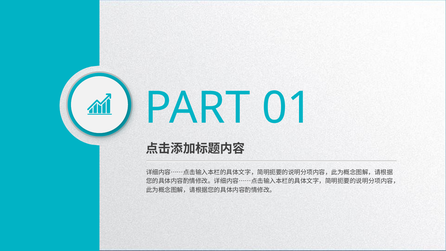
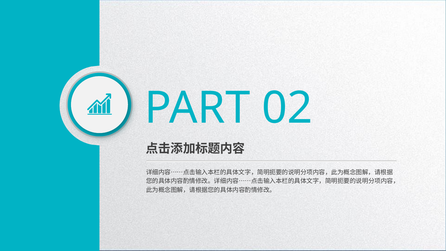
01: 01 -> 02 (287, 108)
